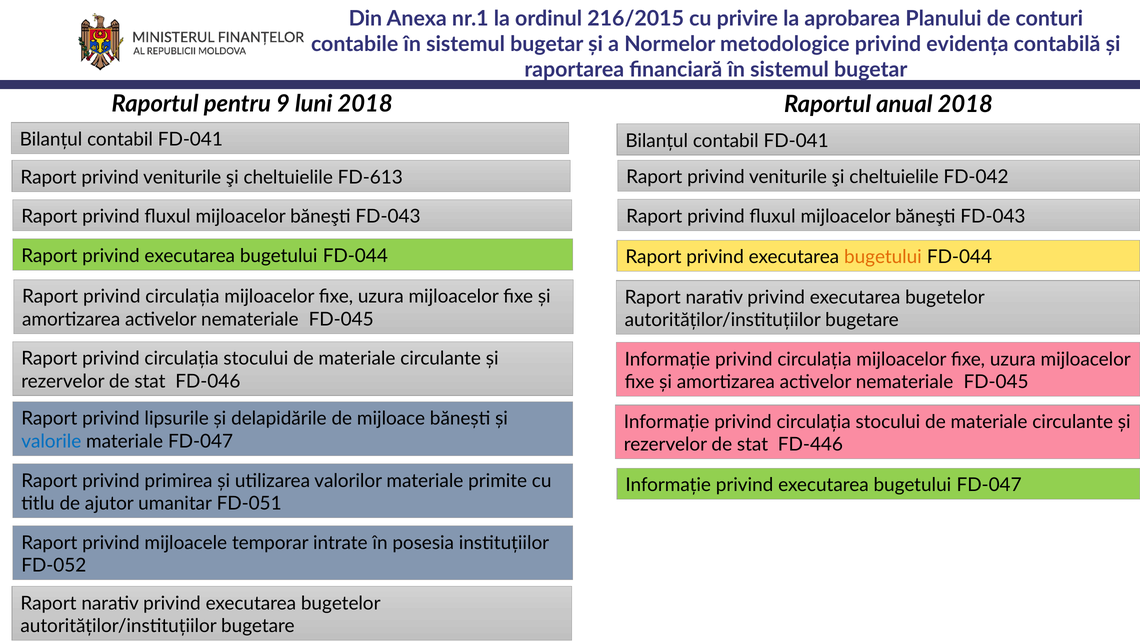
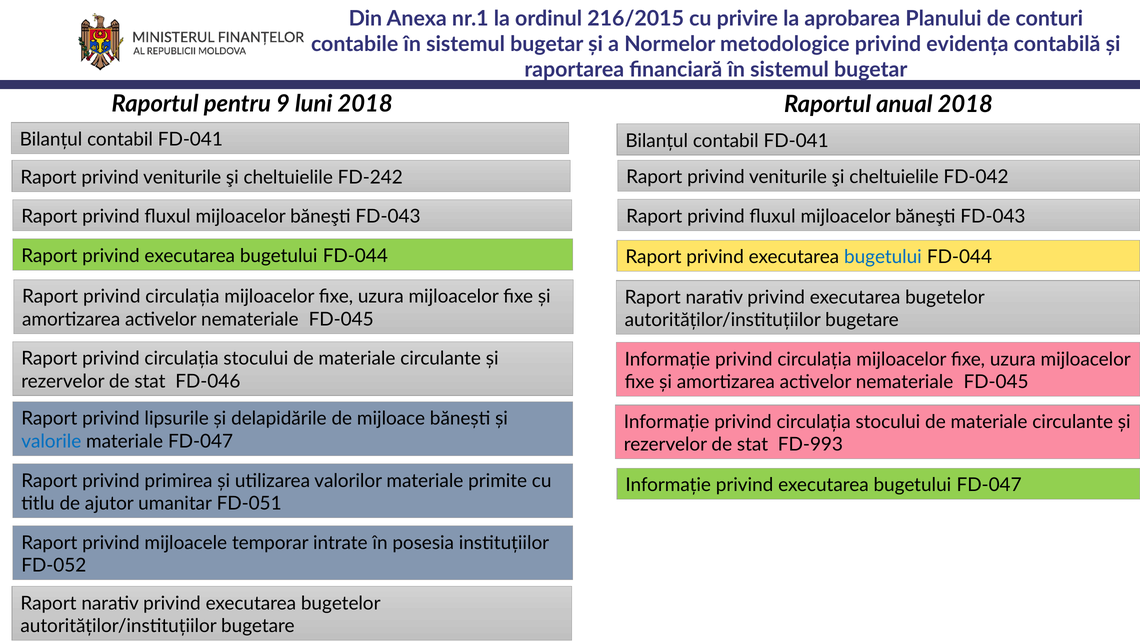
FD-613: FD-613 -> FD-242 (370, 177)
bugetului colour: orange -> blue (883, 257)
FD-446: FD-446 -> FD-993 (810, 445)
